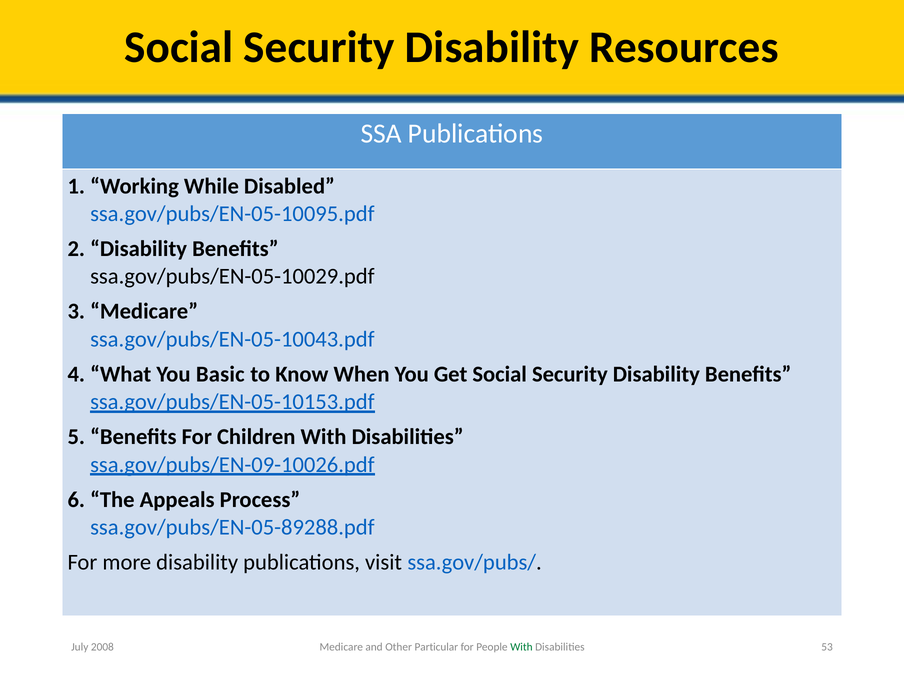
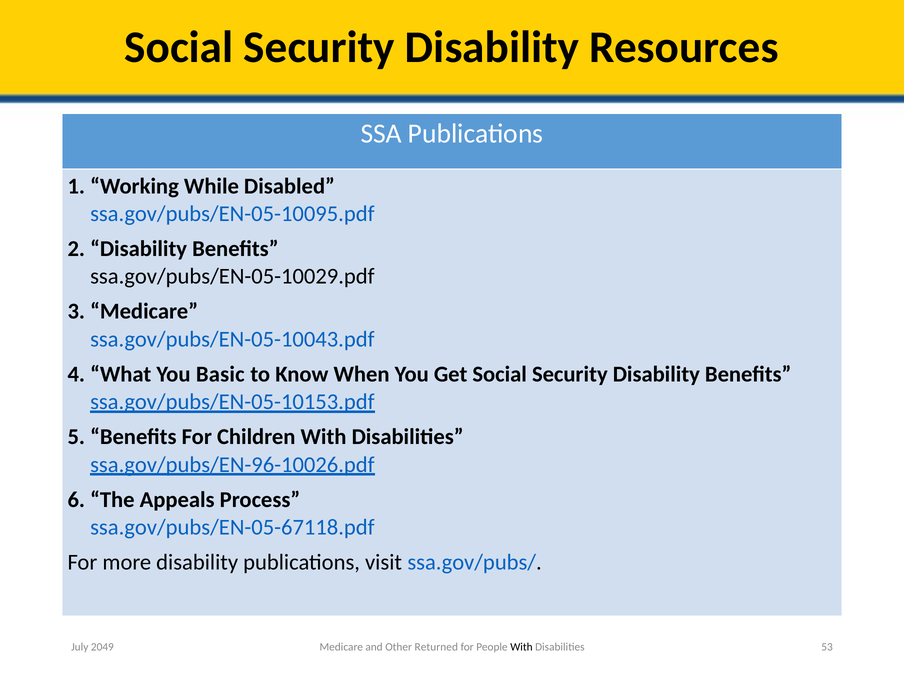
ssa.gov/pubs/EN-09-10026.pdf: ssa.gov/pubs/EN-09-10026.pdf -> ssa.gov/pubs/EN-96-10026.pdf (232, 465)
ssa.gov/pubs/EN-05-89288.pdf: ssa.gov/pubs/EN-05-89288.pdf -> ssa.gov/pubs/EN-05-67118.pdf (232, 527)
Particular: Particular -> Returned (436, 647)
With colour: green -> black (521, 647)
2008: 2008 -> 2049 (102, 647)
